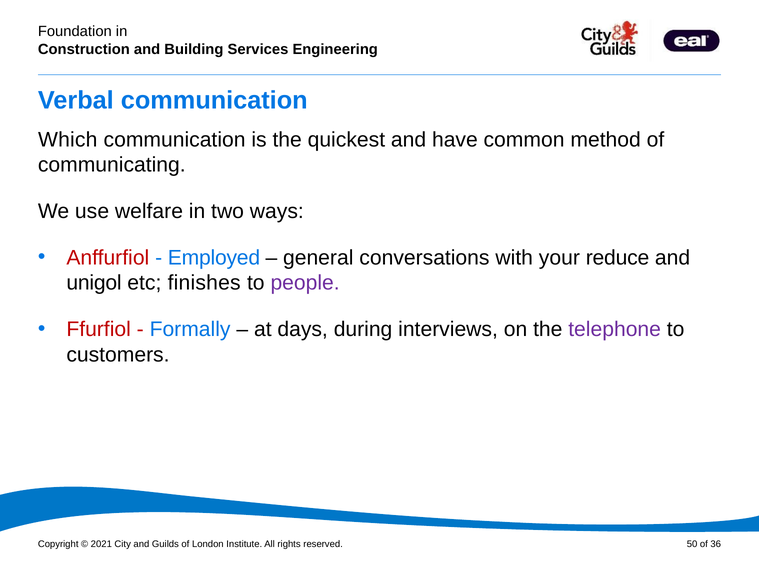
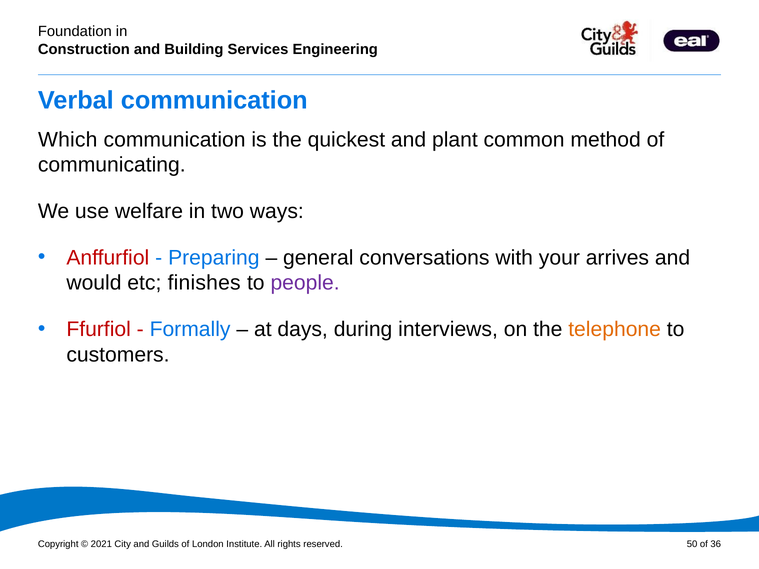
have: have -> plant (455, 140)
Employed: Employed -> Preparing (214, 258)
reduce: reduce -> arrives (617, 258)
unigol: unigol -> would (94, 283)
telephone colour: purple -> orange (615, 329)
